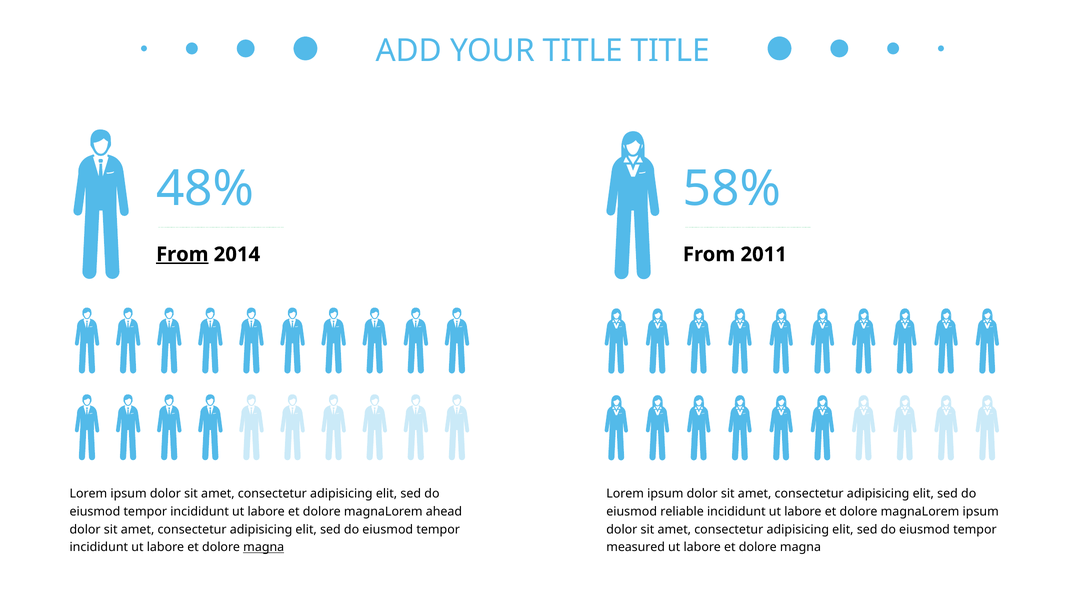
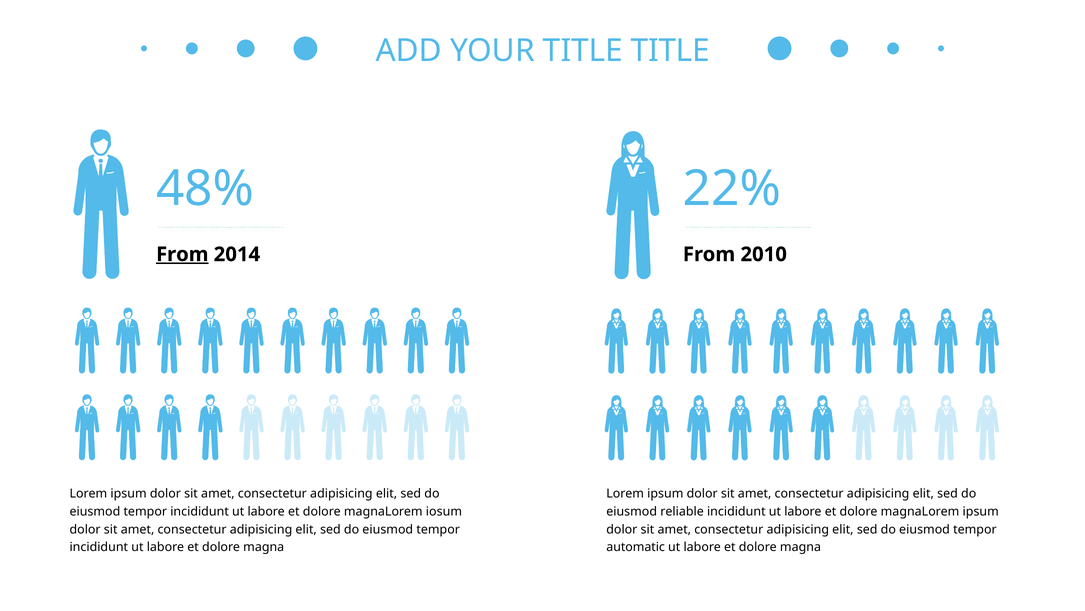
58%: 58% -> 22% (732, 189)
2011: 2011 -> 2010 (764, 254)
ahead: ahead -> iosum (444, 511)
magna underline: present -> none (264, 547)
measured: measured -> automatic (636, 547)
